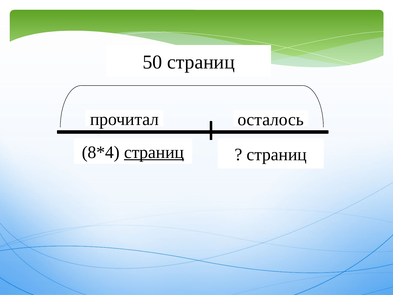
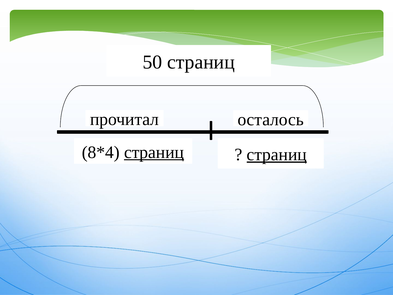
страниц underline: none -> present (277, 154)
